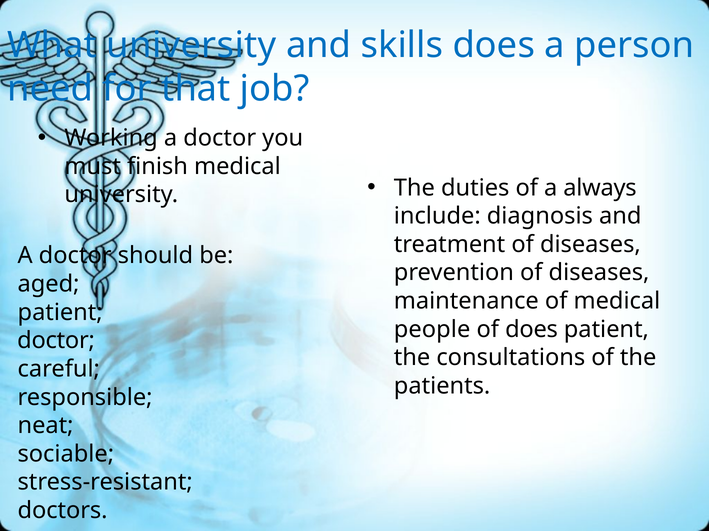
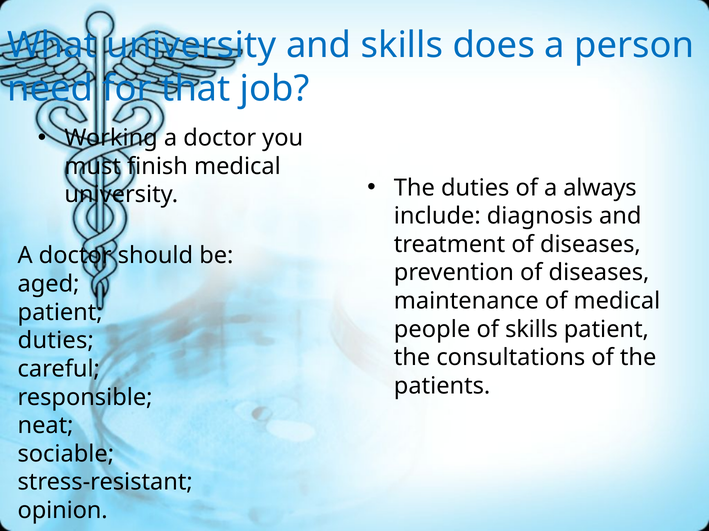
of does: does -> skills (531, 330)
doctor: doctor -> duties (56, 341)
doctors: doctors -> opinion (63, 511)
